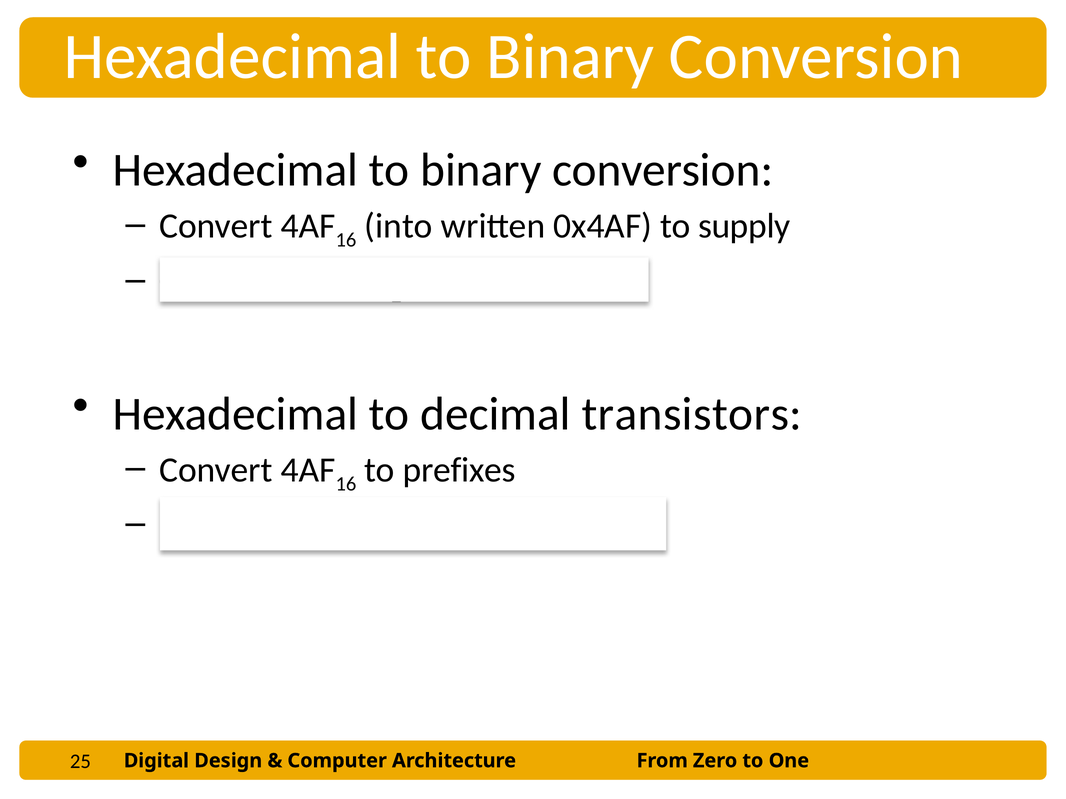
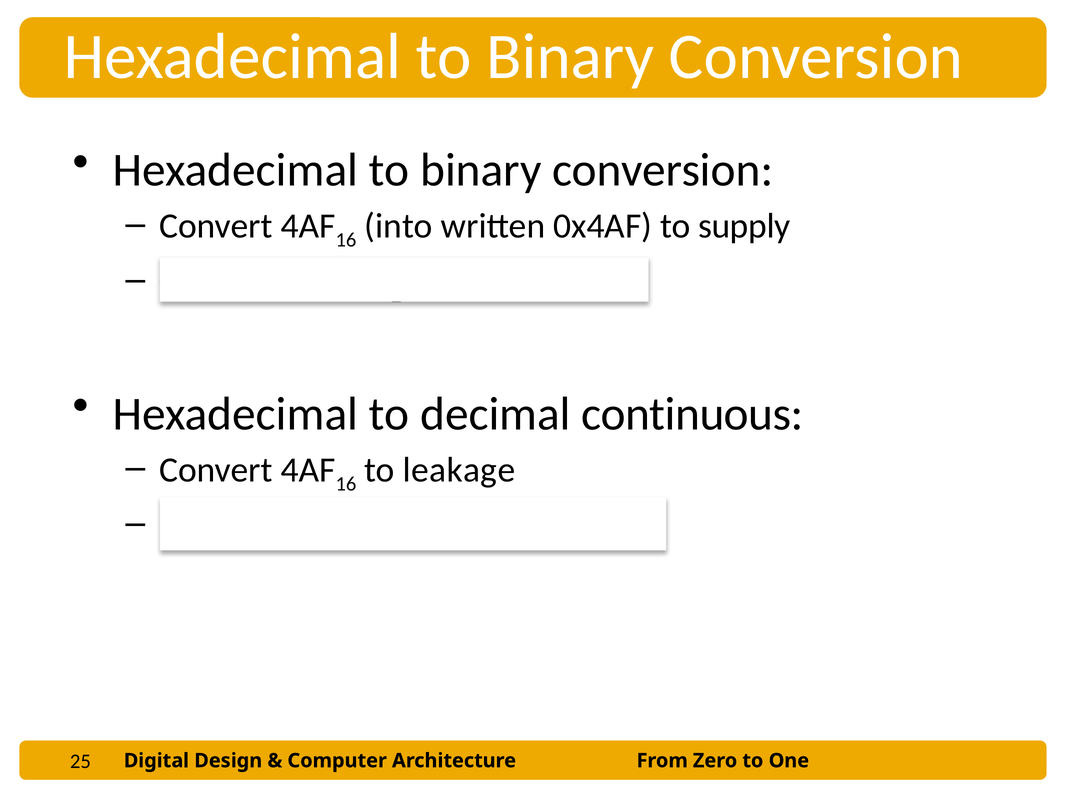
transistors: transistors -> continuous (692, 414)
prefixes: prefixes -> leakage (459, 470)
